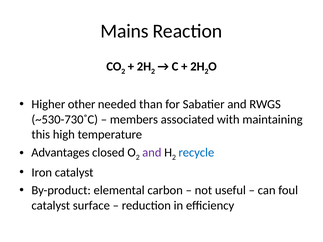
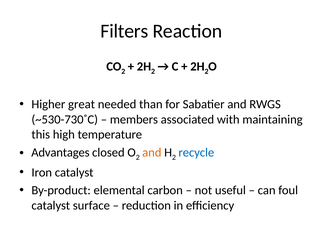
Mains: Mains -> Filters (124, 31)
other: other -> great (82, 104)
and colour: purple -> orange (152, 153)
